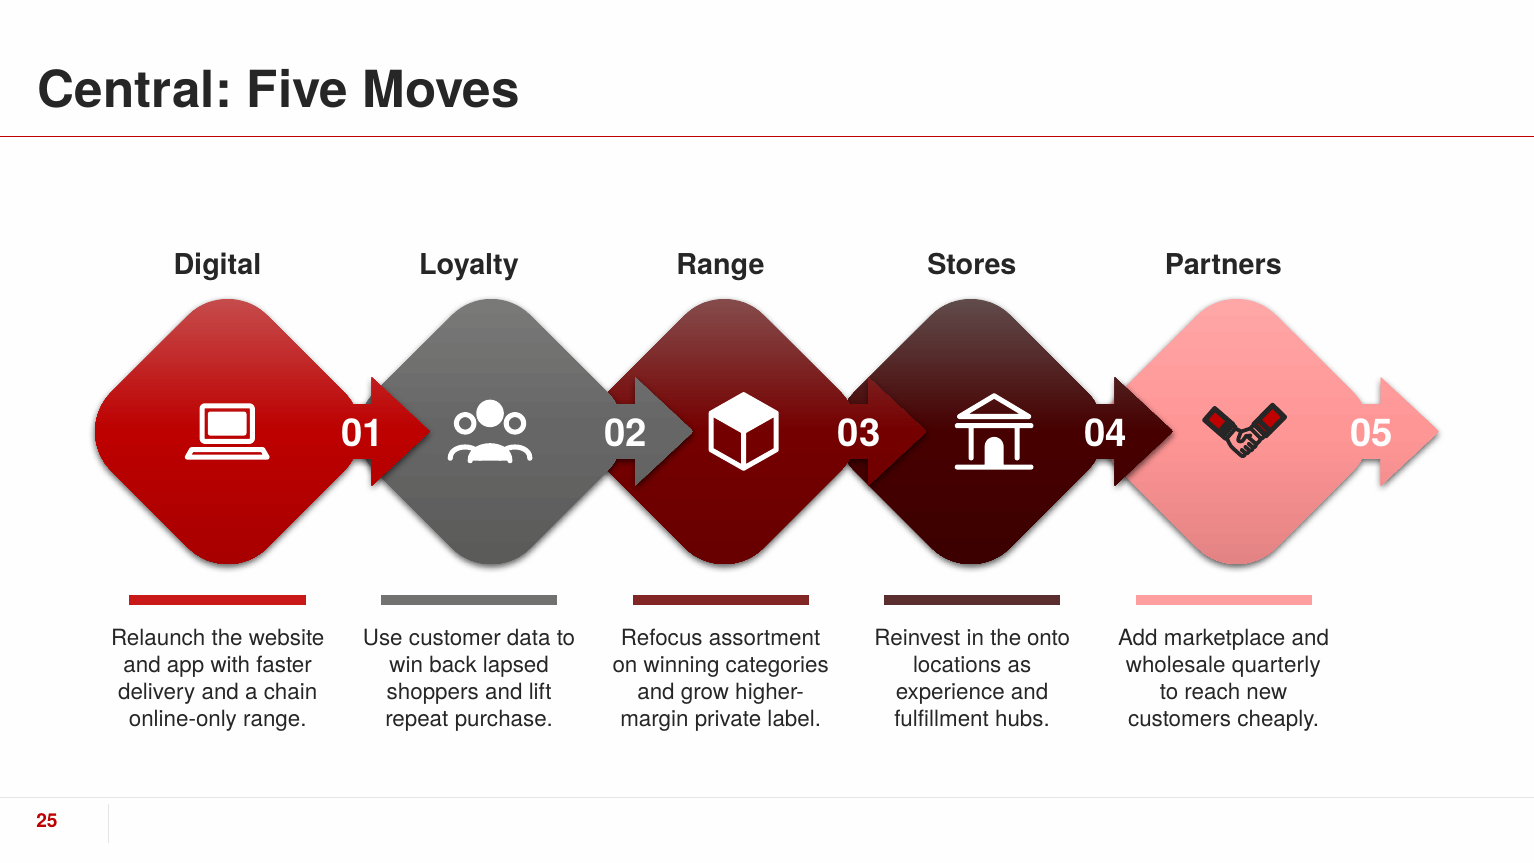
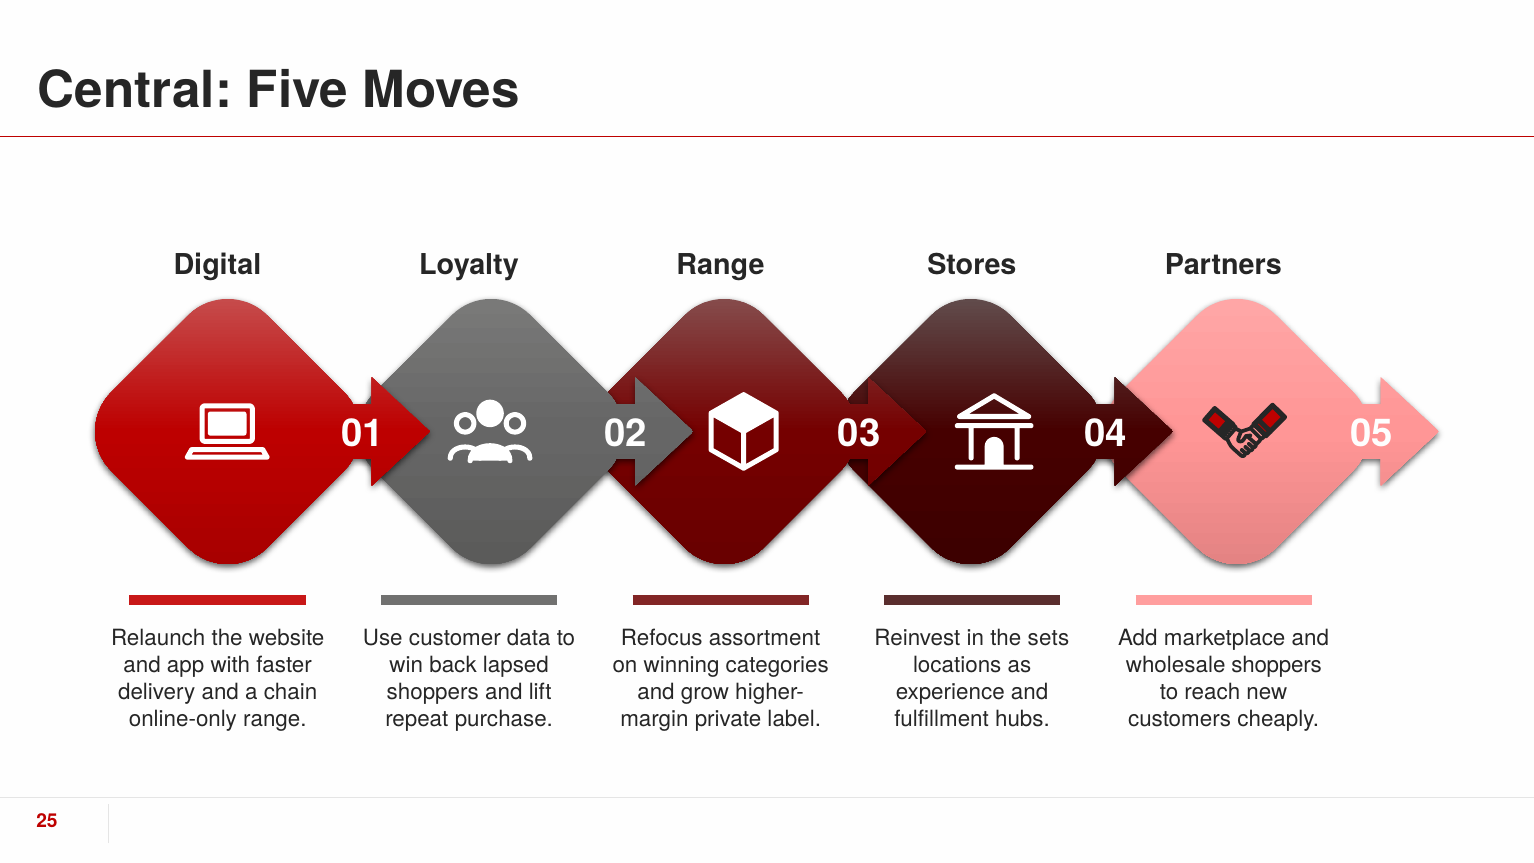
onto: onto -> sets (1048, 638)
wholesale quarterly: quarterly -> shoppers (1277, 665)
